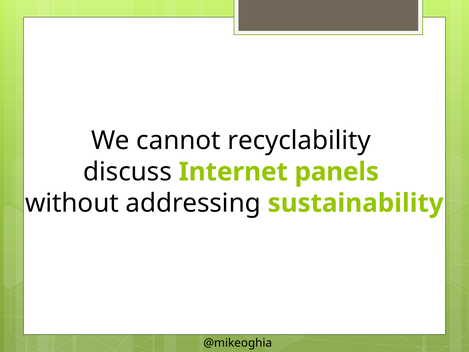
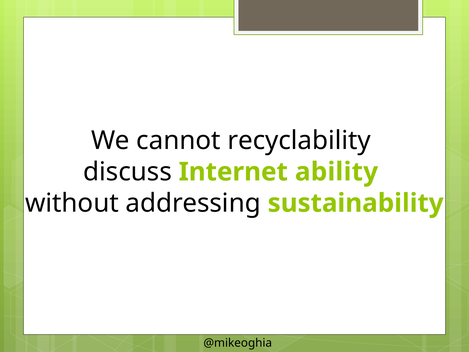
panels: panels -> ability (337, 172)
